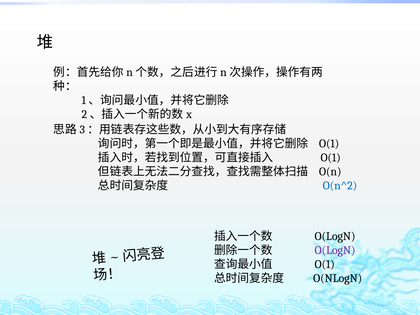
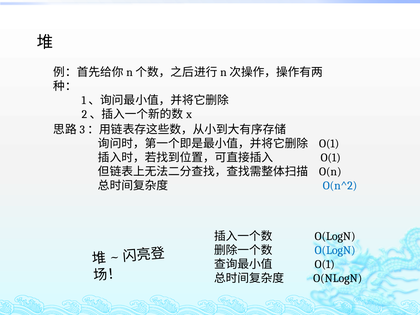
O(LogN colour: purple -> blue (335, 250)
